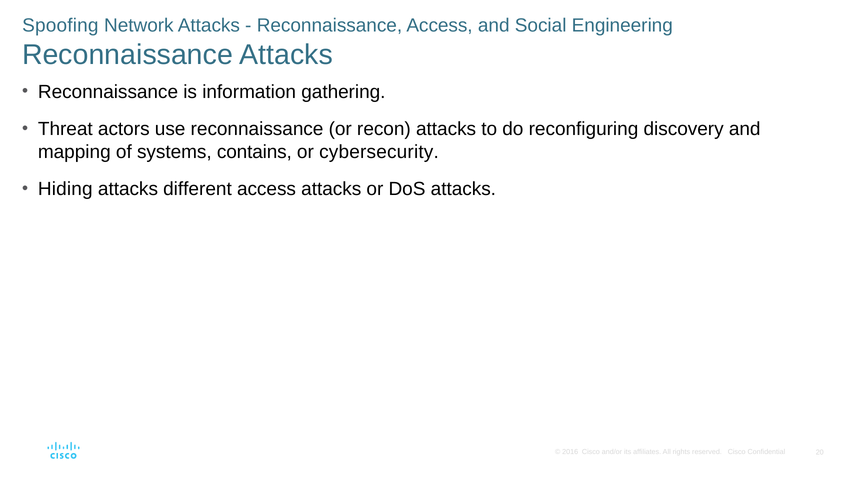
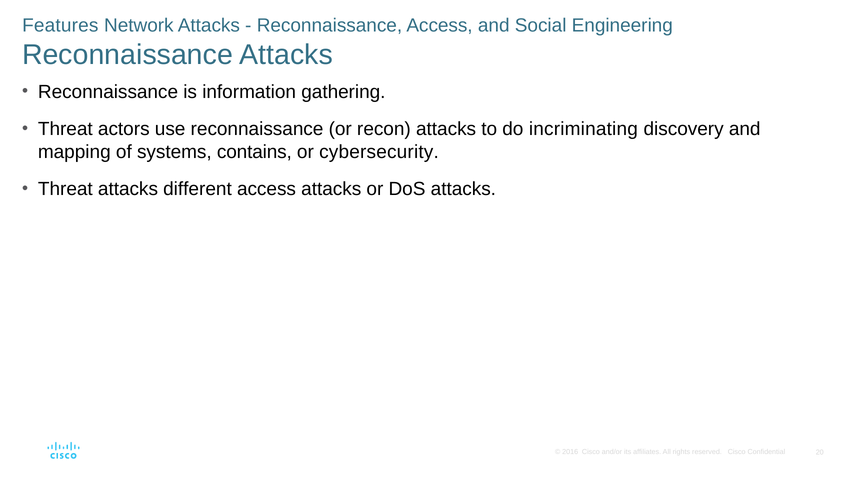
Spoofing: Spoofing -> Features (60, 26)
reconfiguring: reconfiguring -> incriminating (583, 129)
Hiding: Hiding -> Threat (65, 189)
